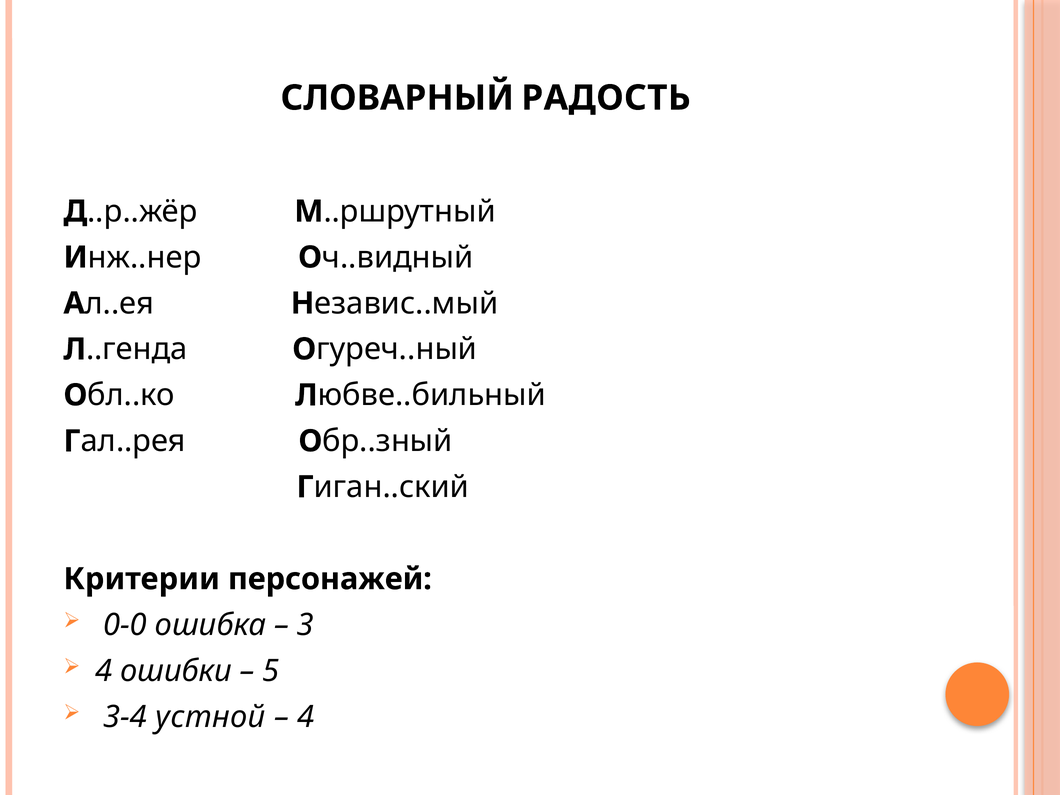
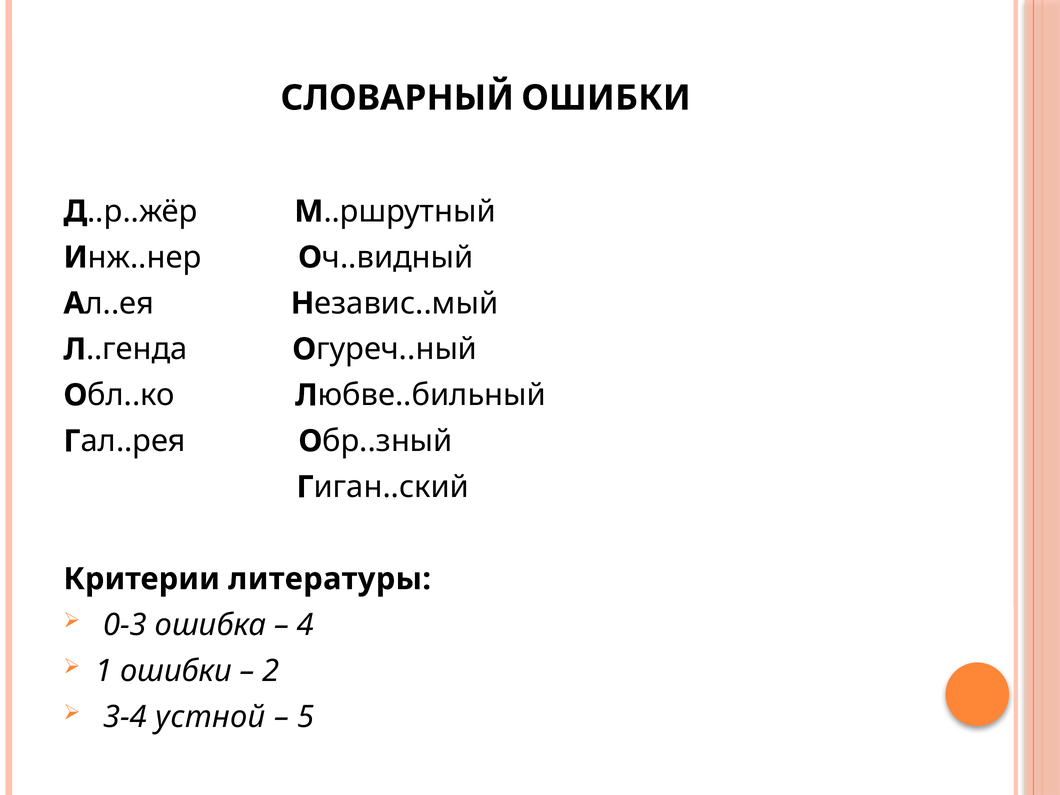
СЛОВАРНЫЙ РАДОСТЬ: РАДОСТЬ -> ОШИБКИ (606, 98)
персонажей: персонажей -> литературы (330, 579)
0-0: 0-0 -> 0-3 (125, 625)
3: 3 -> 4 (305, 625)
4: 4 -> 1 (104, 671)
5: 5 -> 2 (271, 671)
4: 4 -> 5 (306, 717)
